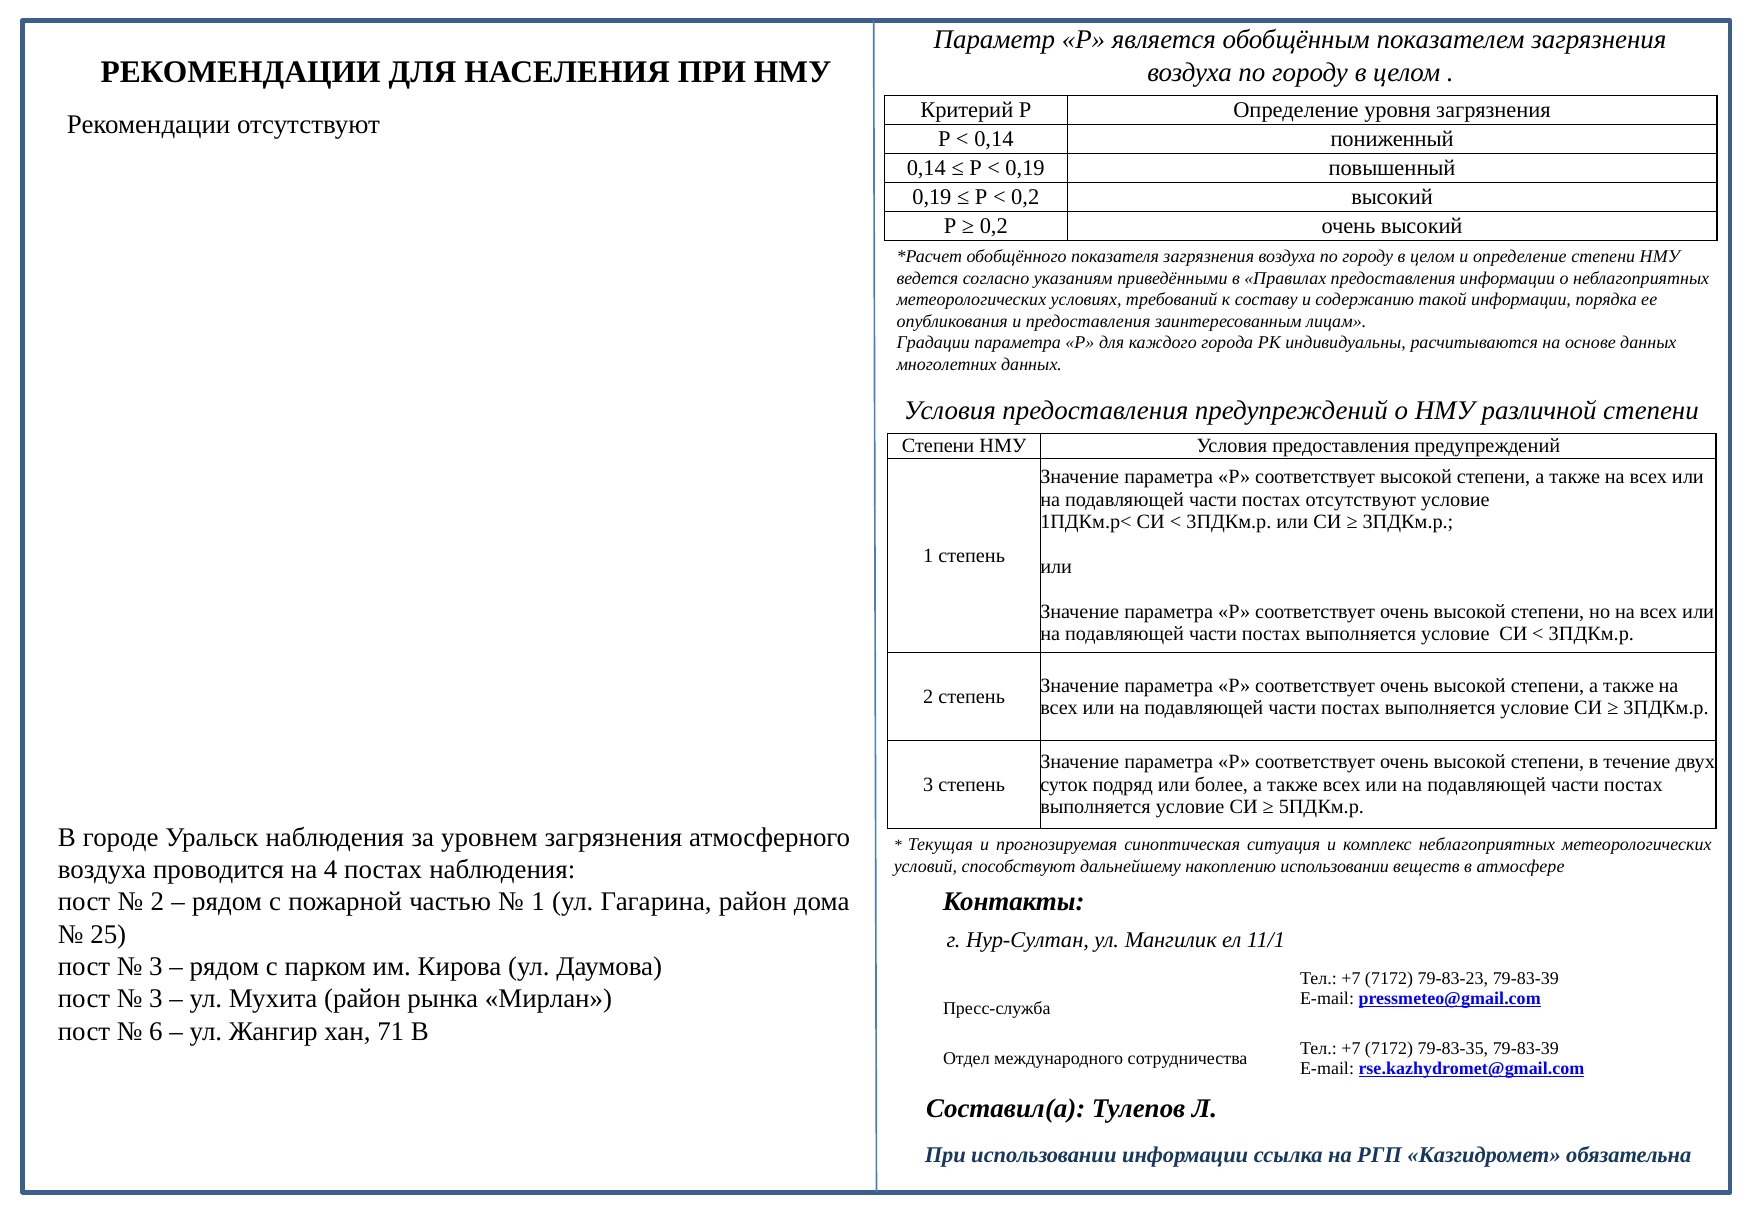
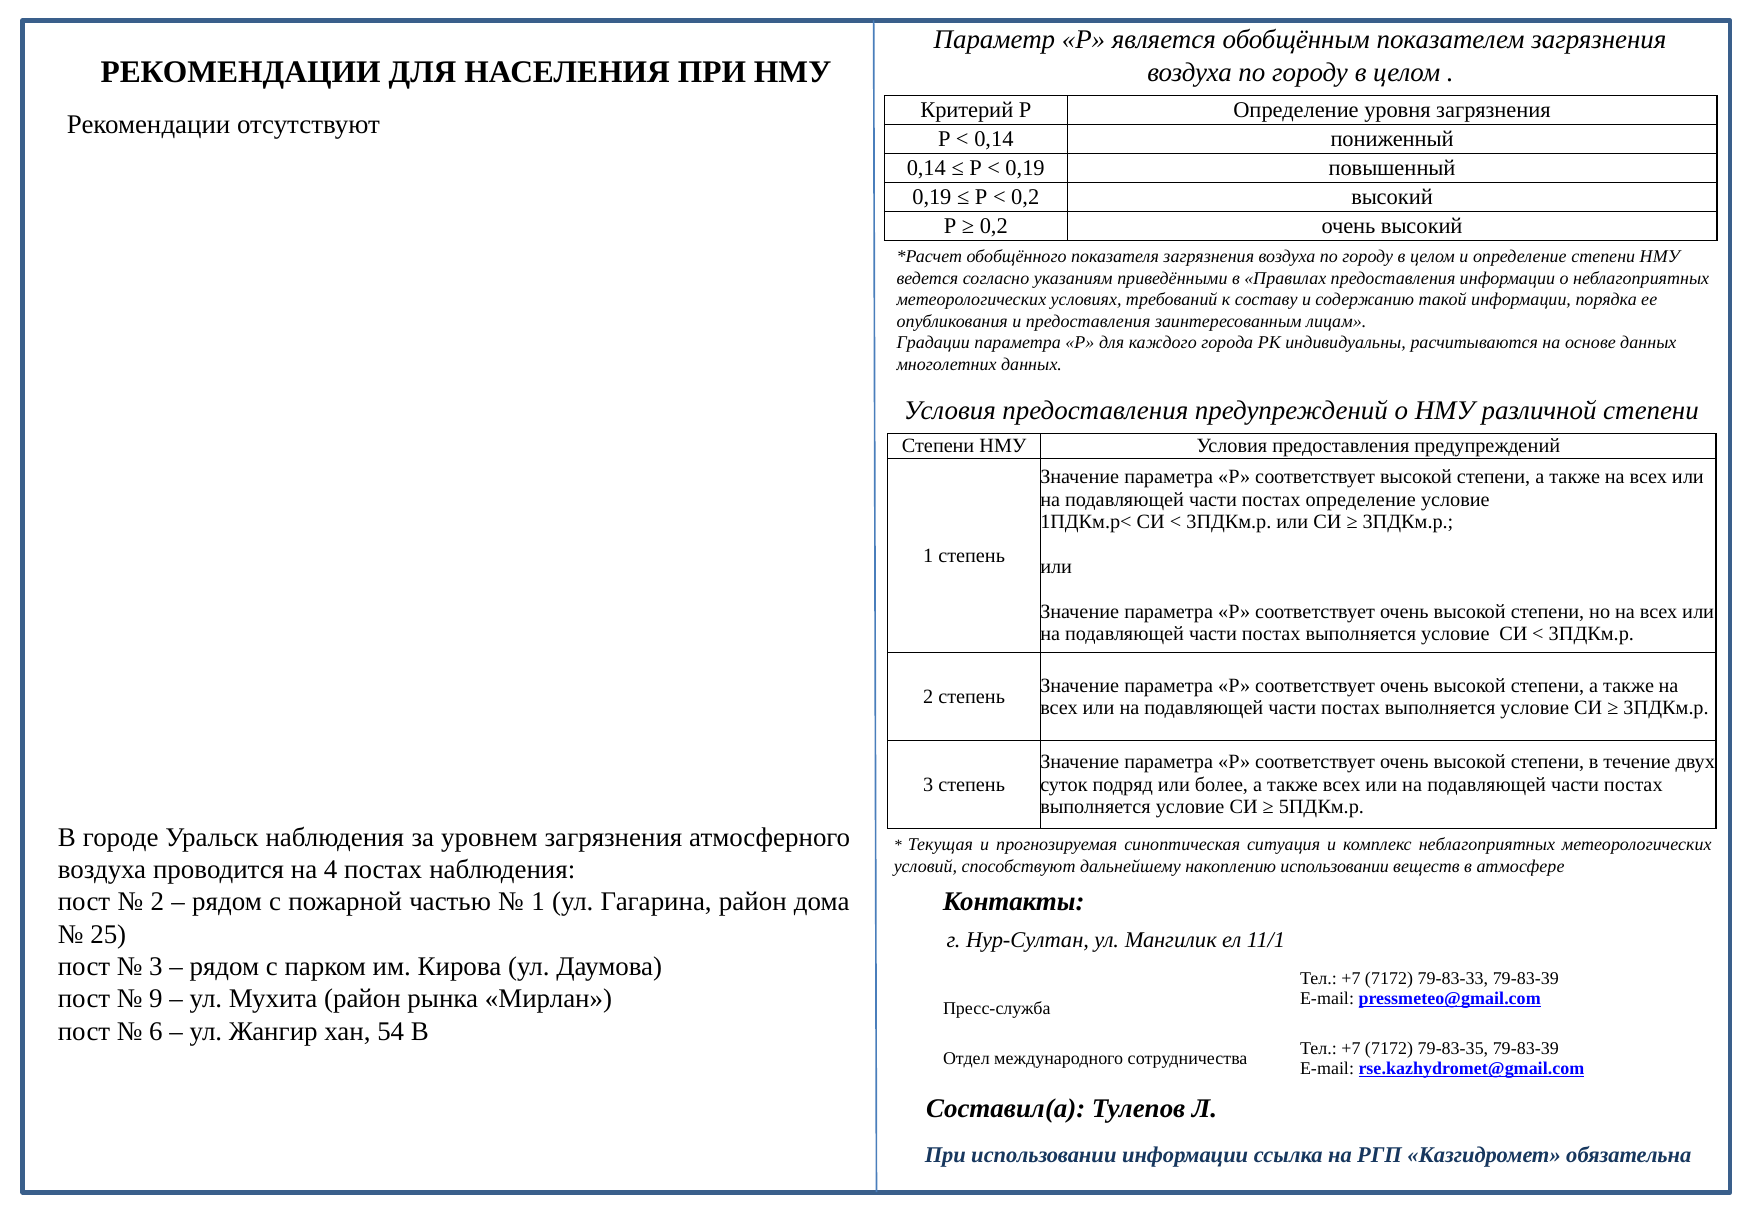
постах отсутствуют: отсутствуют -> определение (1361, 500)
79-83-23: 79-83-23 -> 79-83-33 (1453, 979)
3: 3 -> 9 (156, 1000)
71: 71 -> 54 (391, 1032)
